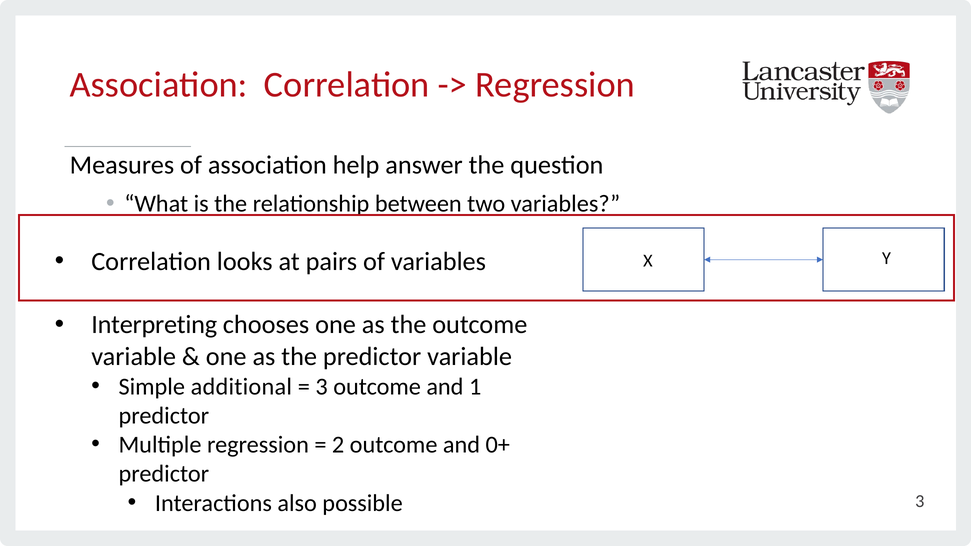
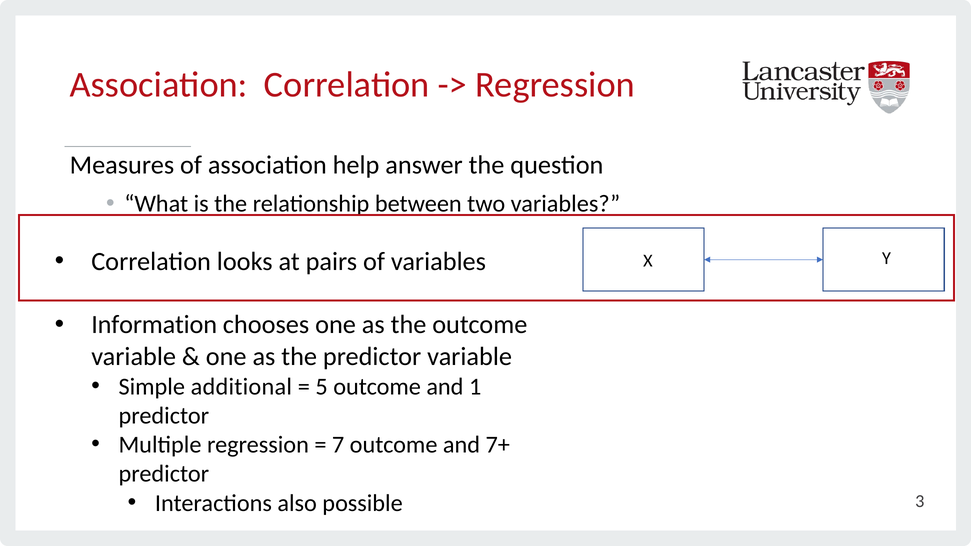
Interpreting: Interpreting -> Information (154, 325)
3: 3 -> 5 (322, 387)
2: 2 -> 7 (338, 445)
0+: 0+ -> 7+ (498, 445)
